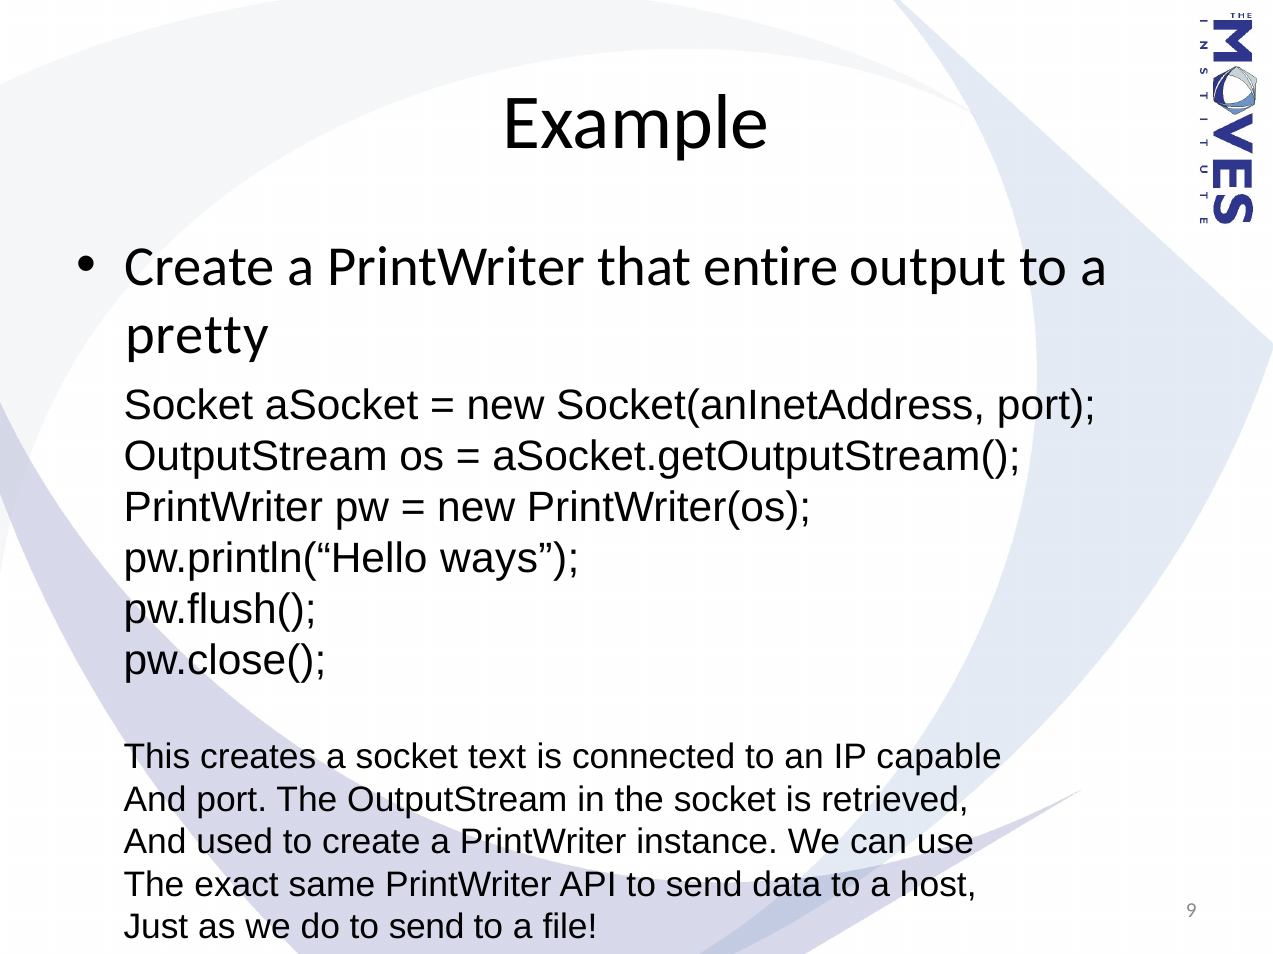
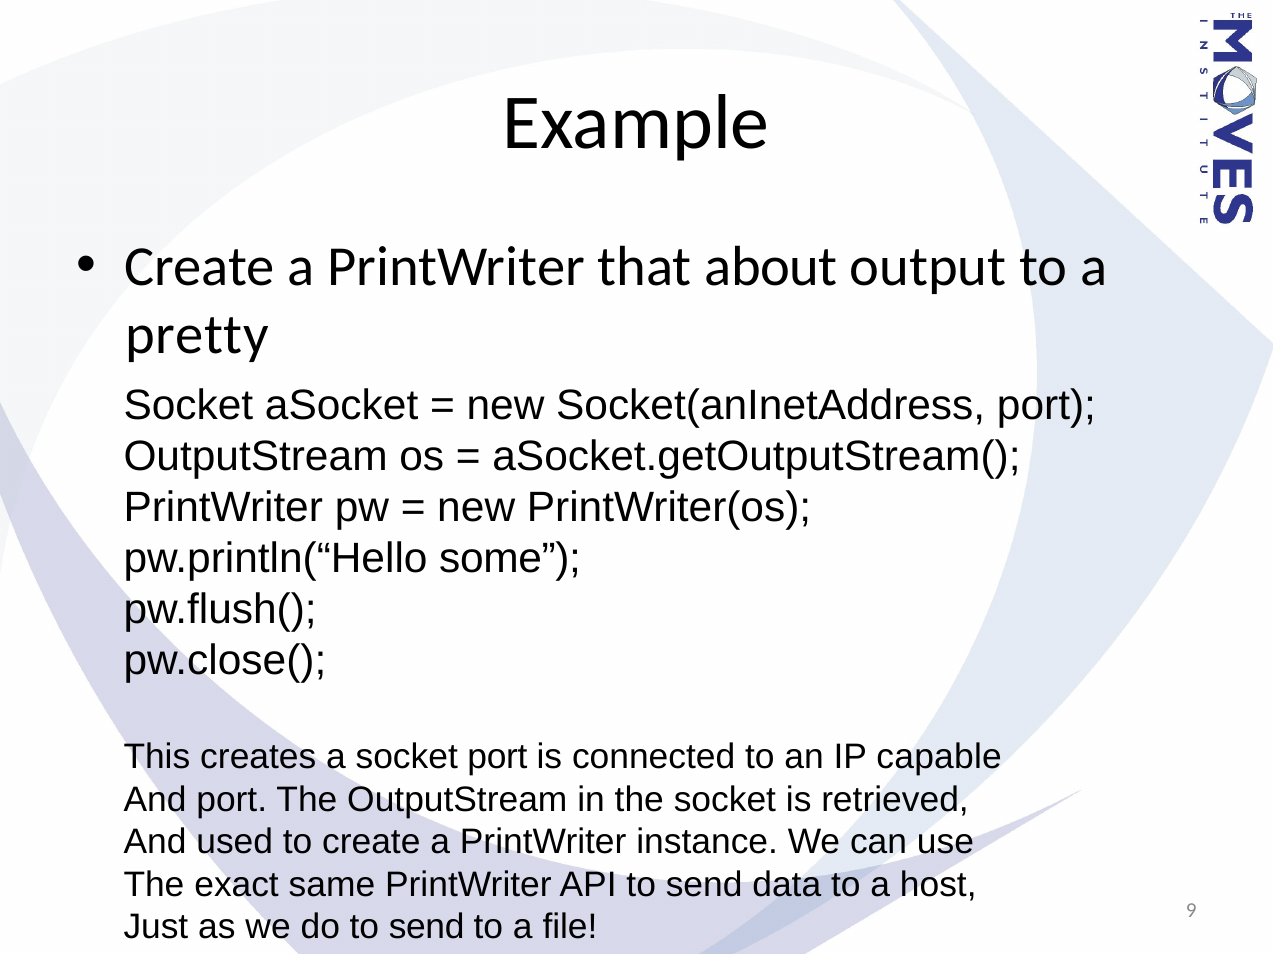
entire: entire -> about (771, 267)
ways: ways -> some (510, 559)
socket text: text -> port (497, 758)
